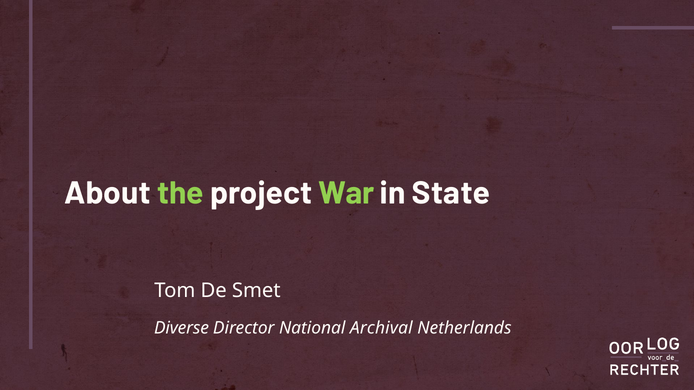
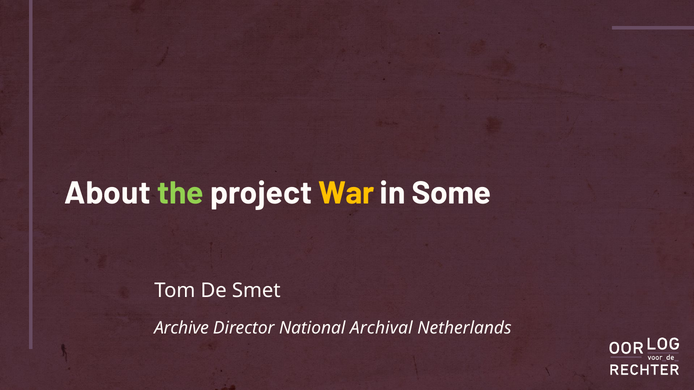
War colour: light green -> yellow (346, 193)
State: State -> Some (451, 193)
Diverse: Diverse -> Archive (182, 328)
